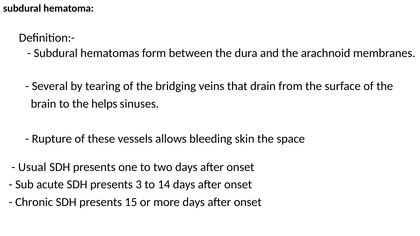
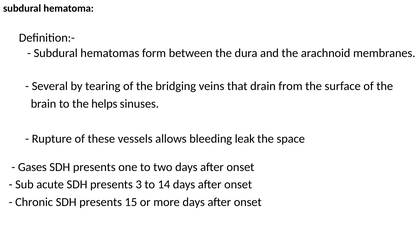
skin: skin -> leak (245, 139)
Usual: Usual -> Gases (32, 167)
